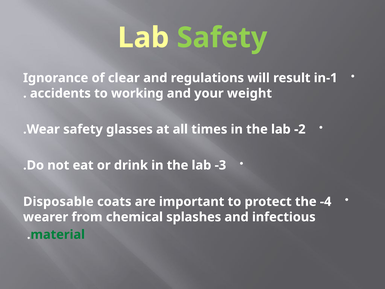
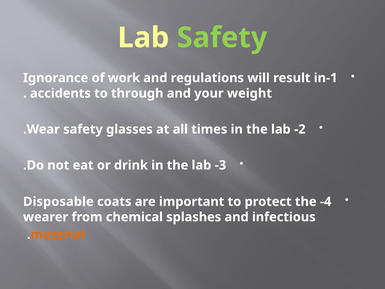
clear: clear -> work (124, 78)
working: working -> through (137, 93)
material colour: green -> orange (58, 234)
